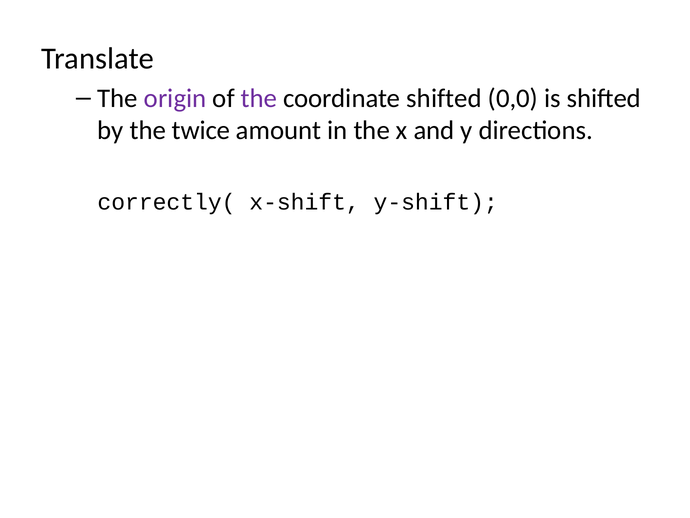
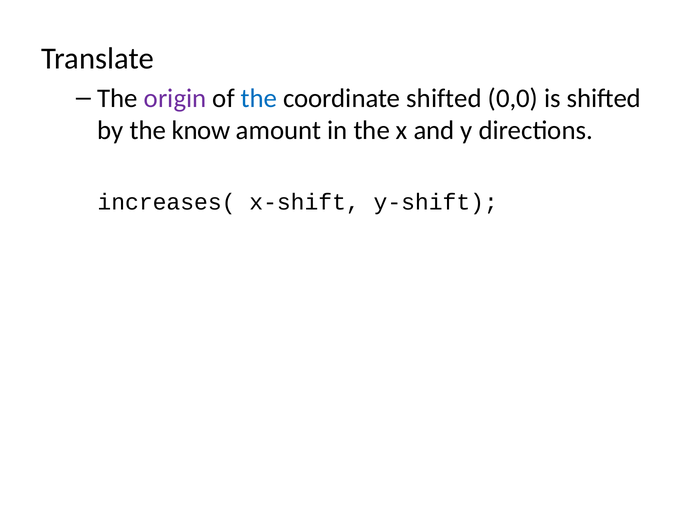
the colour: purple -> blue (259, 98)
twice: twice -> know (201, 130)
correctly(: correctly( -> increases( (166, 202)
